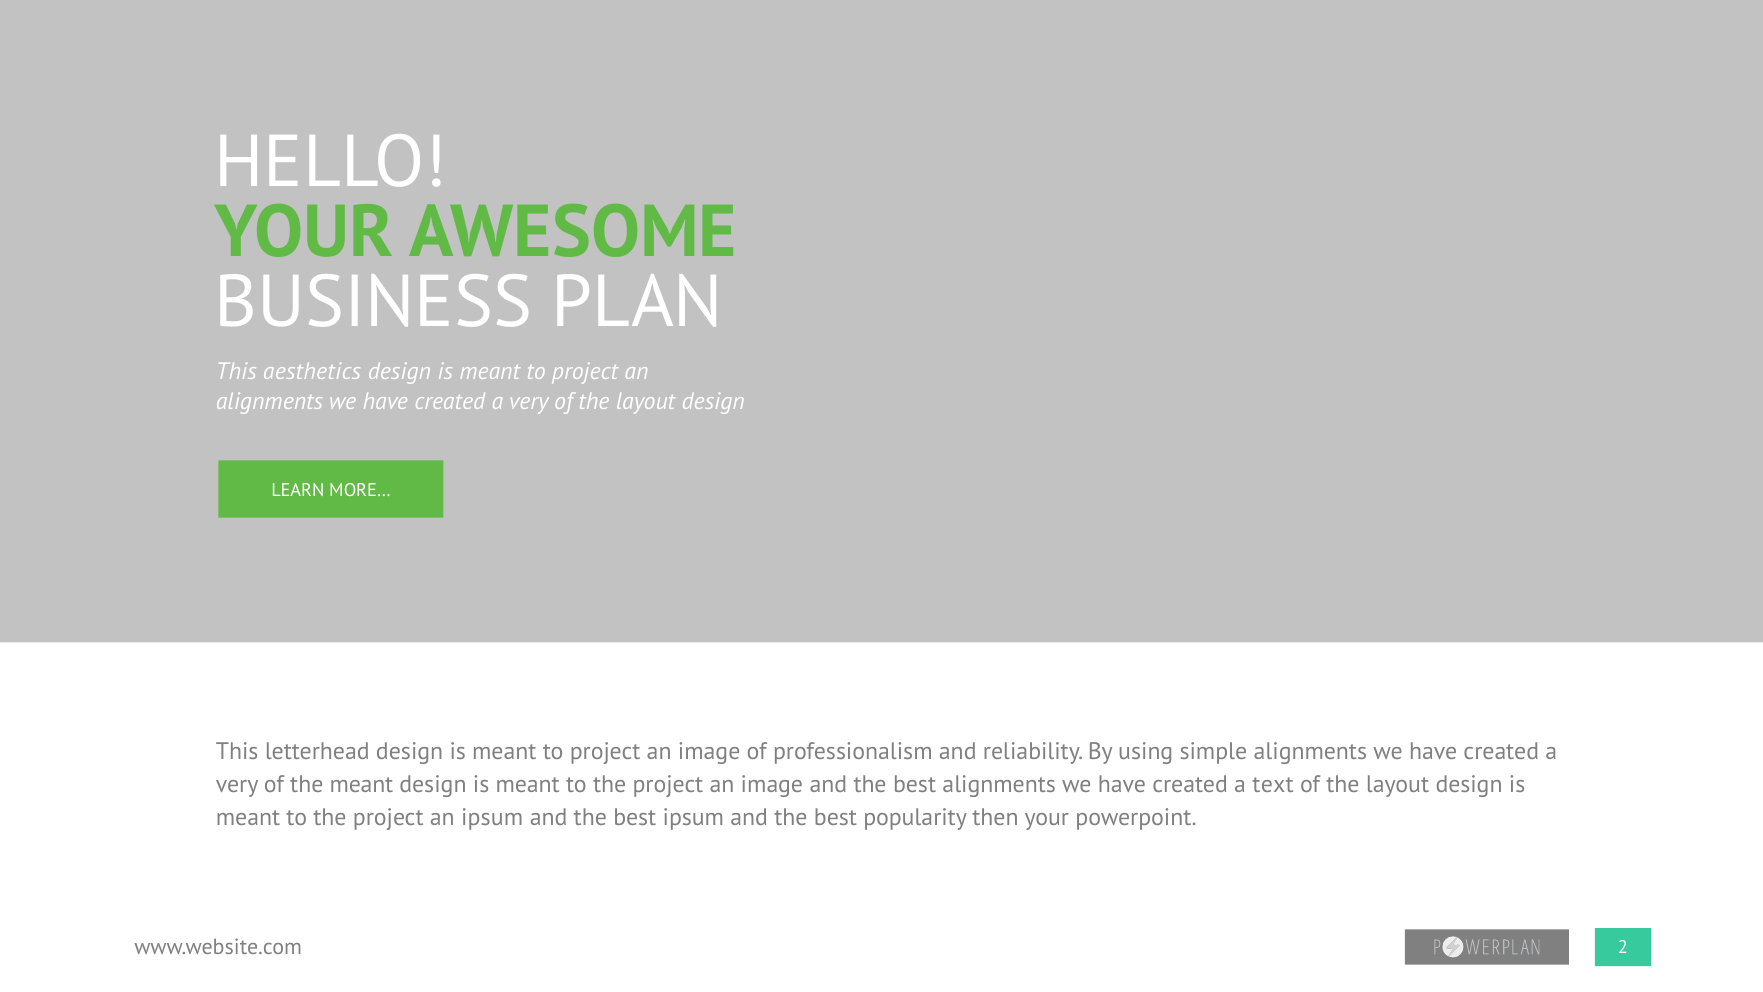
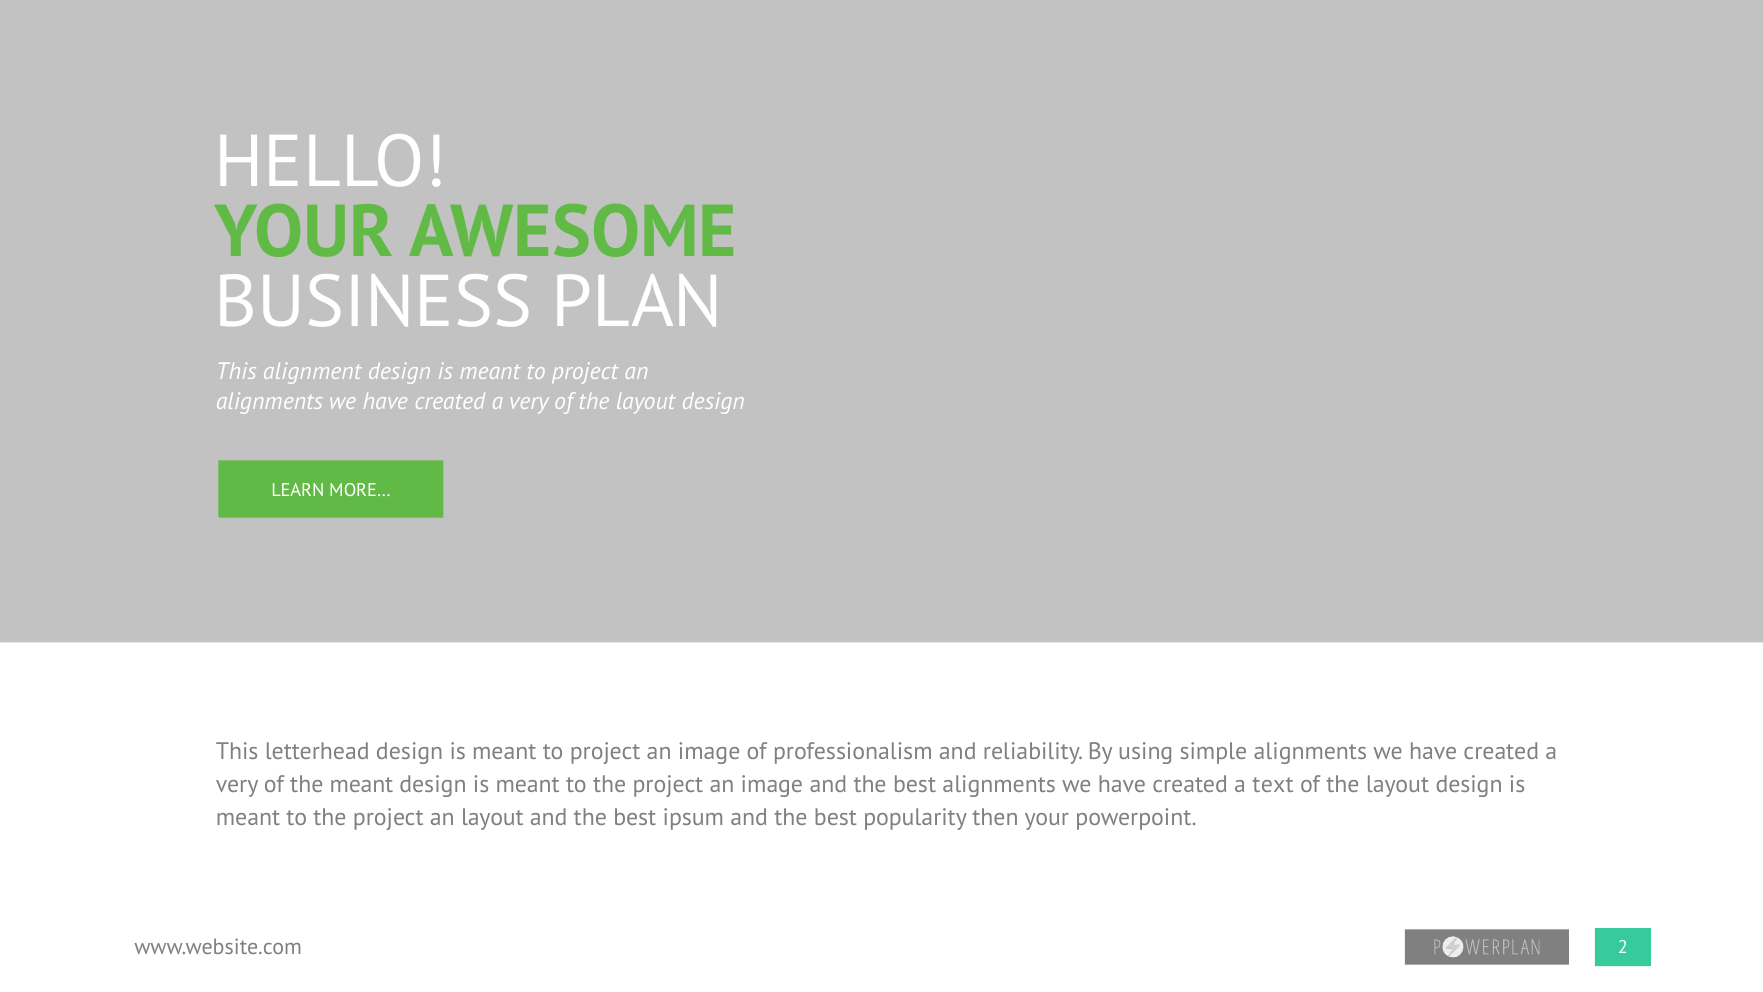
aesthetics: aesthetics -> alignment (312, 372)
an ipsum: ipsum -> layout (492, 818)
